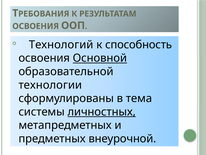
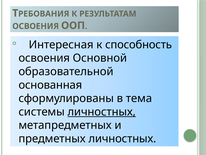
Технологий: Технологий -> Интересная (61, 45)
Основной underline: present -> none (100, 58)
технологии: технологии -> основанная (50, 85)
предметных внеурочной: внеурочной -> личностных (122, 138)
